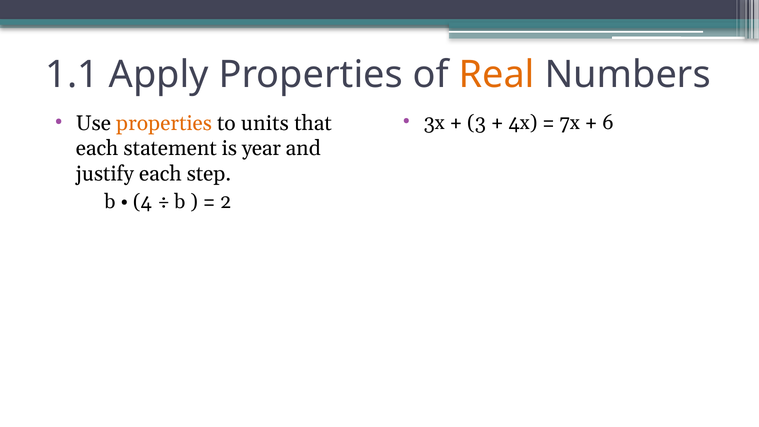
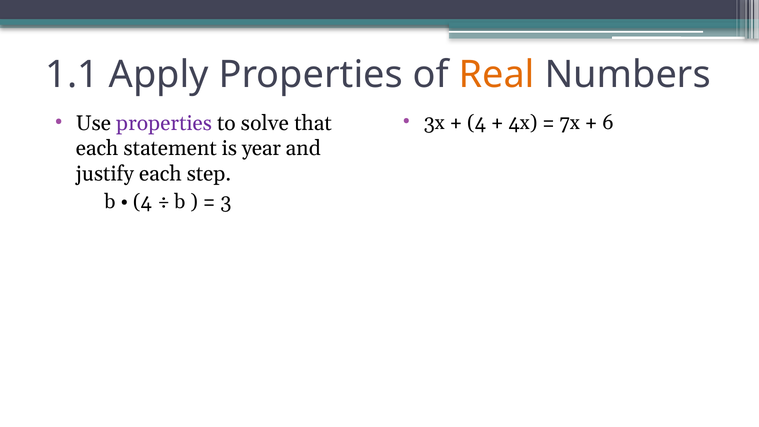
3: 3 -> 4 (477, 122)
properties colour: orange -> purple (164, 123)
units: units -> solve (265, 123)
2: 2 -> 3 (226, 202)
